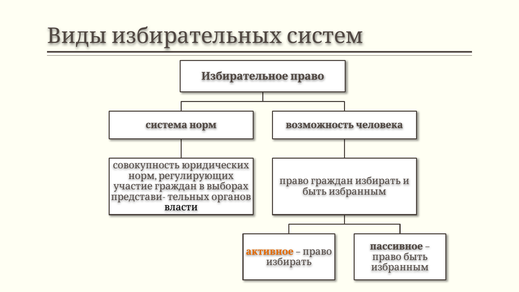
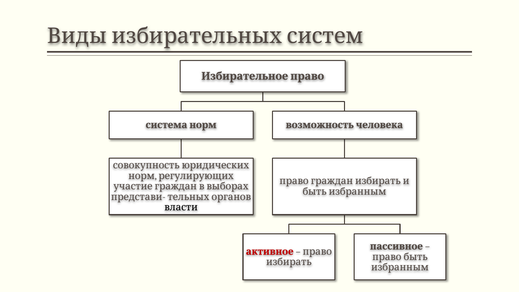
активное colour: orange -> red (270, 252)
